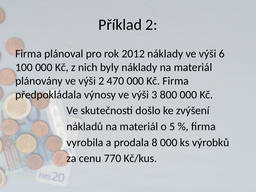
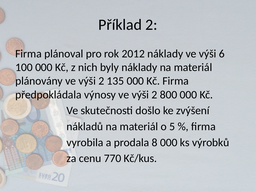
470: 470 -> 135 (115, 81)
výnosy ve výši 3: 3 -> 2 (154, 95)
